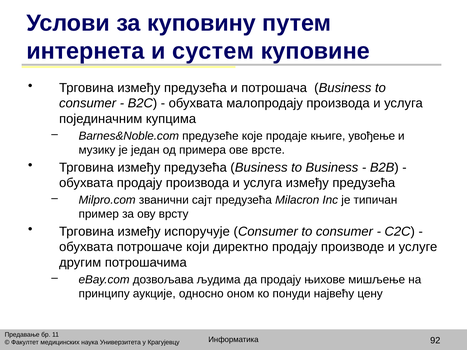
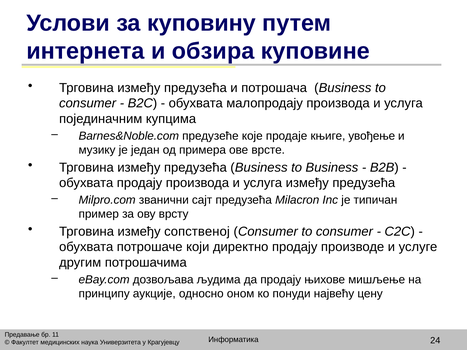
сyстем: сyстем -> обзира (213, 51)
испоручује: испоручује -> сопственој (197, 232)
92: 92 -> 24 (435, 341)
